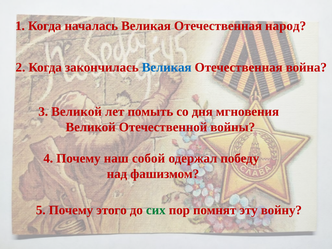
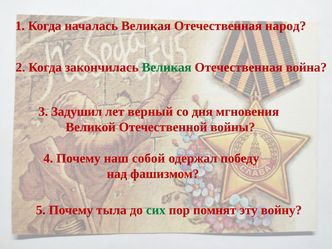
Великая colour: blue -> green (167, 67)
3 Великой: Великой -> Задушил (77, 112)
помыть: помыть -> верный (150, 112)
этого: этого -> тыла (111, 210)
